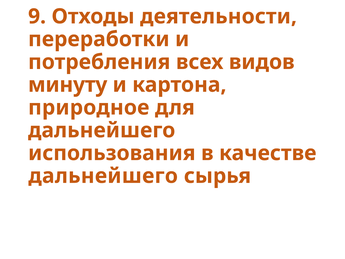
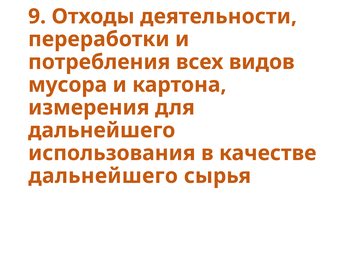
минуту: минуту -> мусора (68, 85)
природное: природное -> измерения (89, 107)
